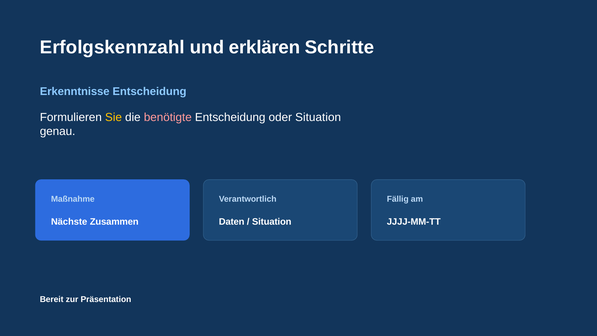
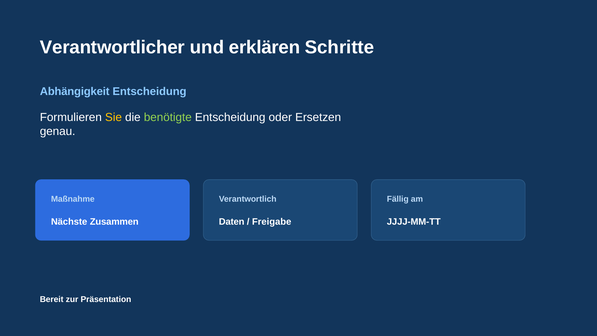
Erfolgskennzahl: Erfolgskennzahl -> Verantwortlicher (112, 47)
Erkenntnisse: Erkenntnisse -> Abhängigkeit (75, 91)
benötigte colour: pink -> light green (168, 117)
oder Situation: Situation -> Ersetzen (318, 117)
Situation: Situation -> Freigabe (272, 222)
